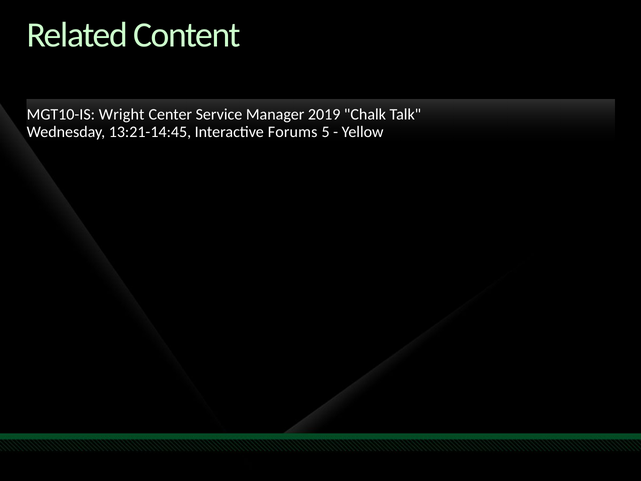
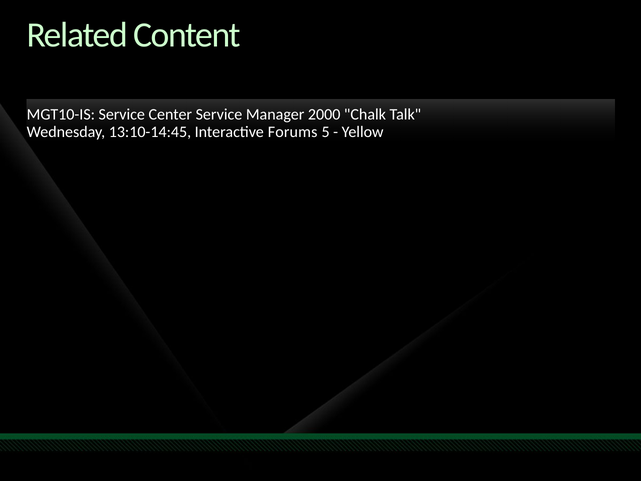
MGT10-IS Wright: Wright -> Service (122, 114)
2019: 2019 -> 2000 (324, 114)
13:21-14:45: 13:21-14:45 -> 13:10-14:45 (150, 132)
